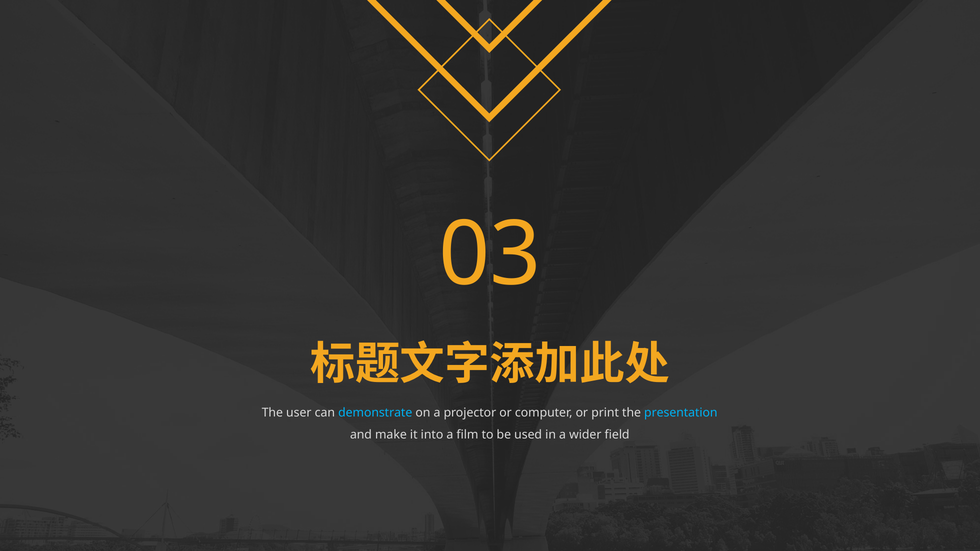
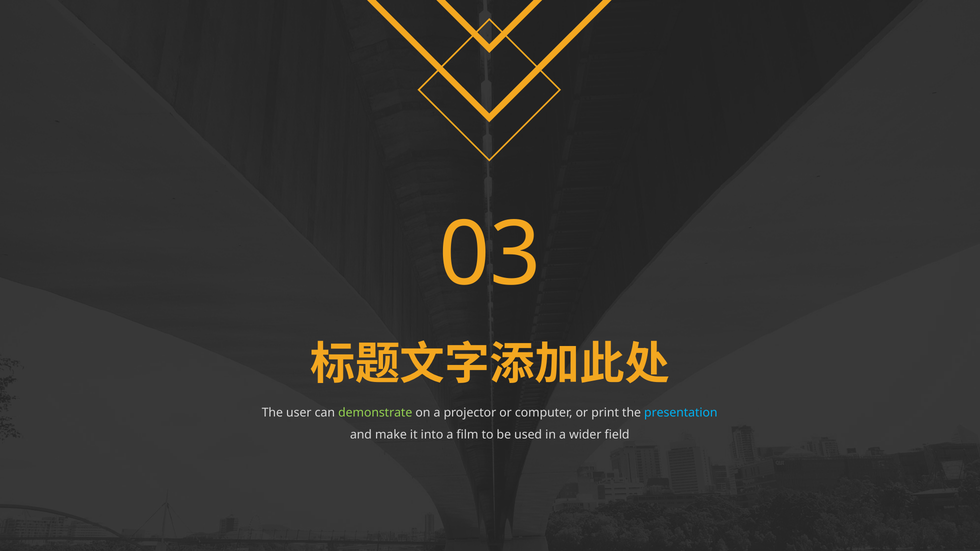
demonstrate colour: light blue -> light green (375, 413)
